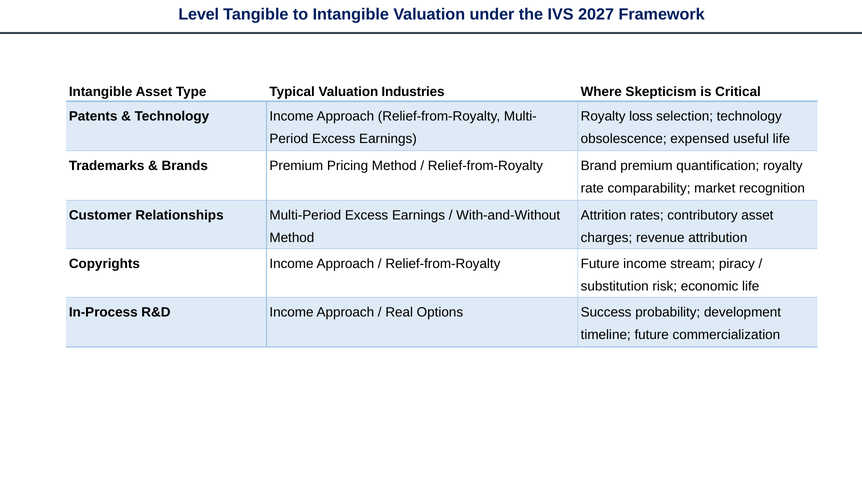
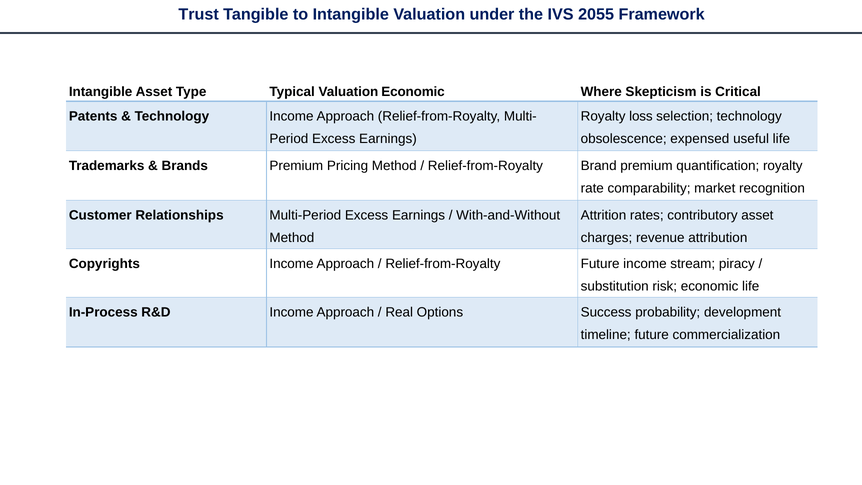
Level: Level -> Trust (199, 14)
2027: 2027 -> 2055 (596, 14)
Valuation Industries: Industries -> Economic (413, 92)
